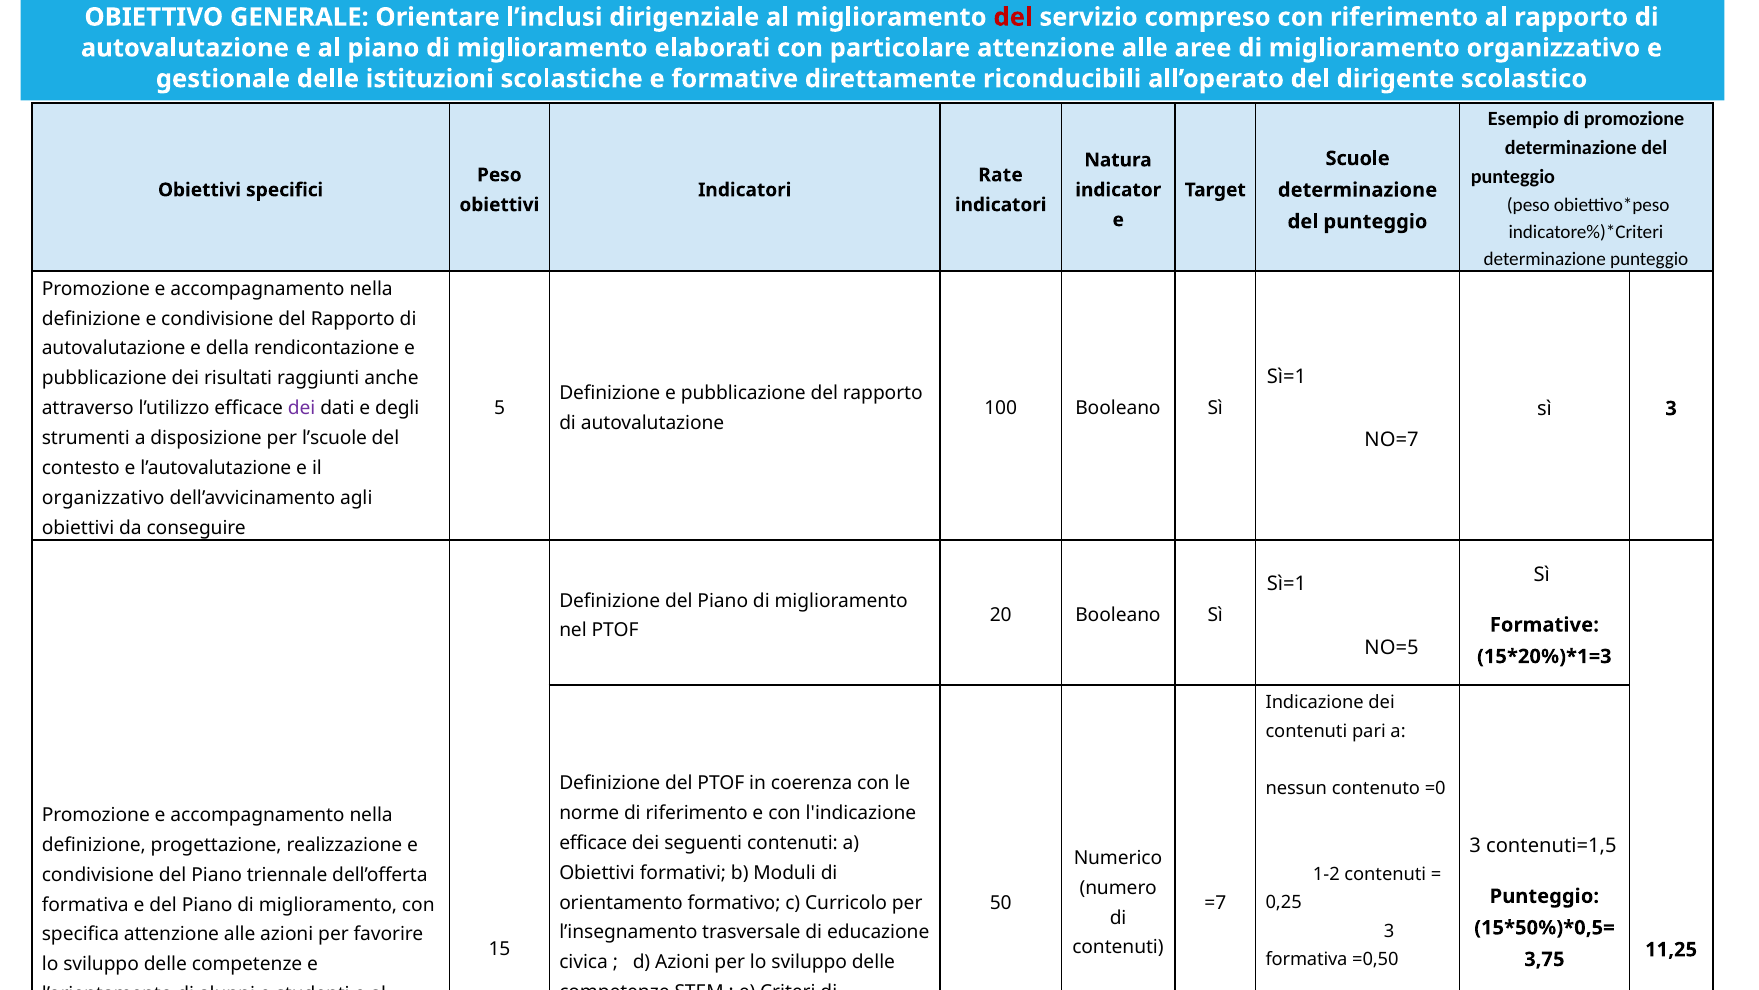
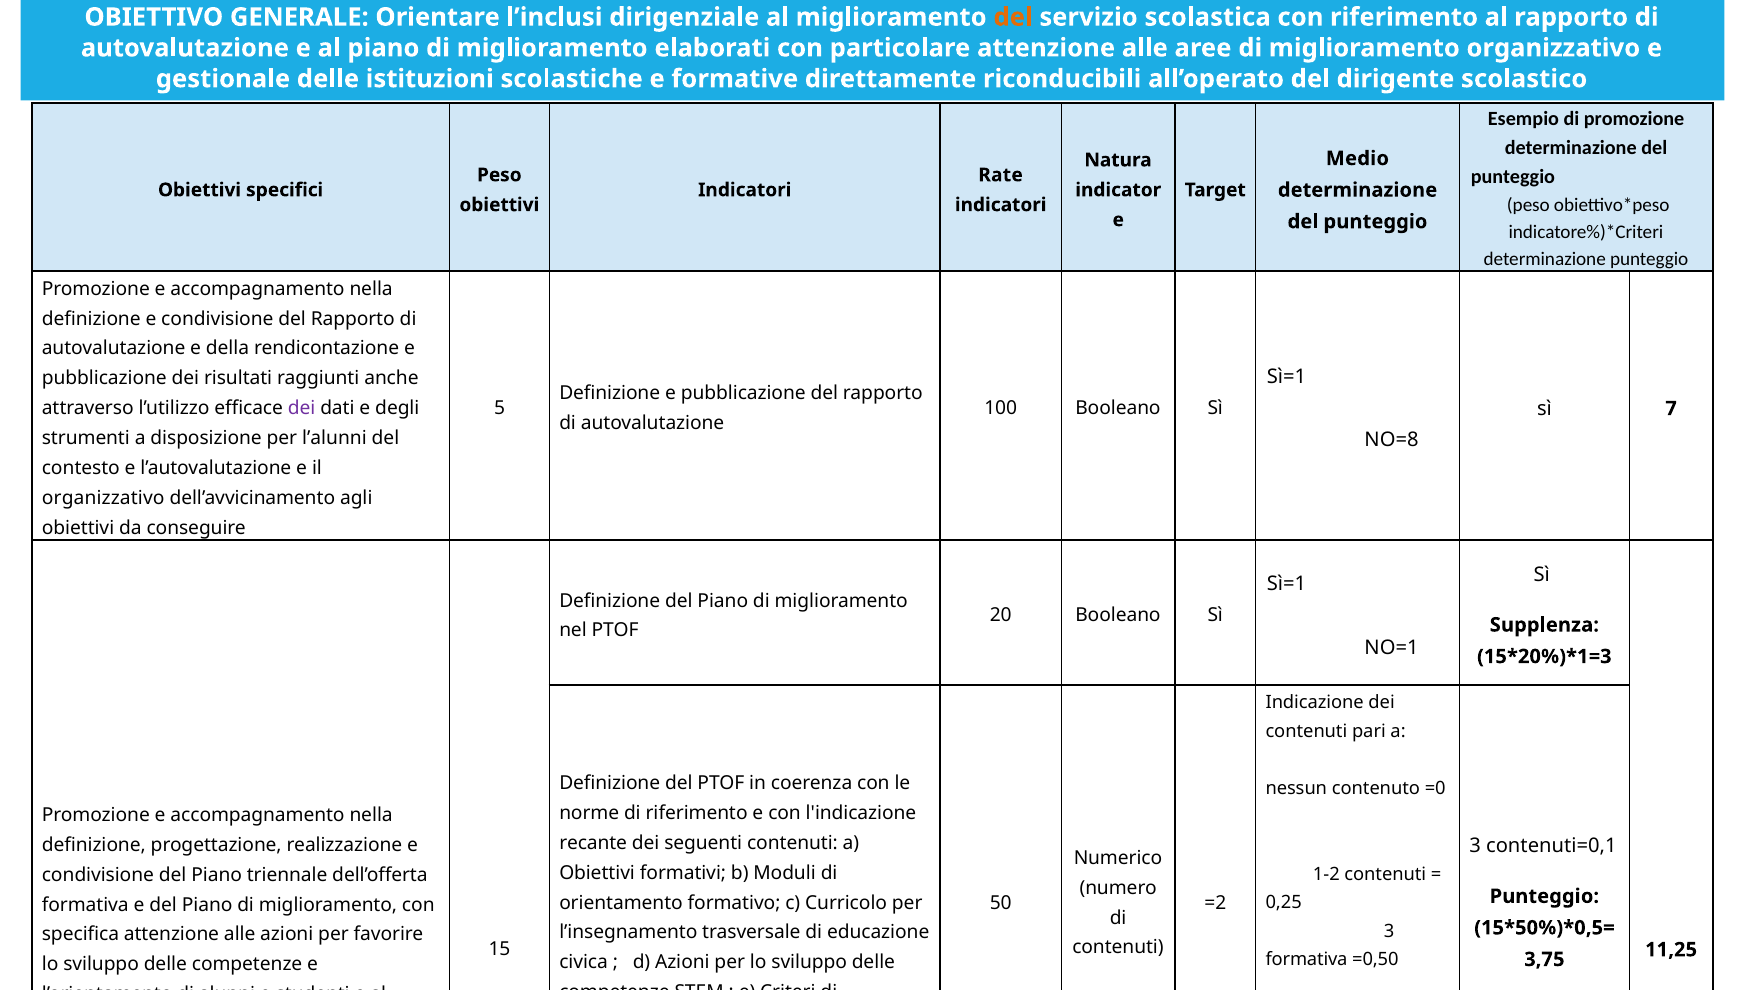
del colour: red -> orange (1013, 17)
servizio compreso: compreso -> scolastica (1208, 17)
Scuole: Scuole -> Medio (1357, 158)
sì 3: 3 -> 7 (1671, 408)
l’scuole: l’scuole -> l’alunni (334, 438)
NO=7: NO=7 -> NO=8 (1392, 440)
Formative: Formative -> Supplenza (1544, 625)
NO=5: NO=5 -> NO=1 (1392, 647)
efficace: efficace -> recante (593, 842)
contenuti=1,5: contenuti=1,5 -> contenuti=0,1 (1551, 846)
=7: =7 -> =2 (1215, 902)
